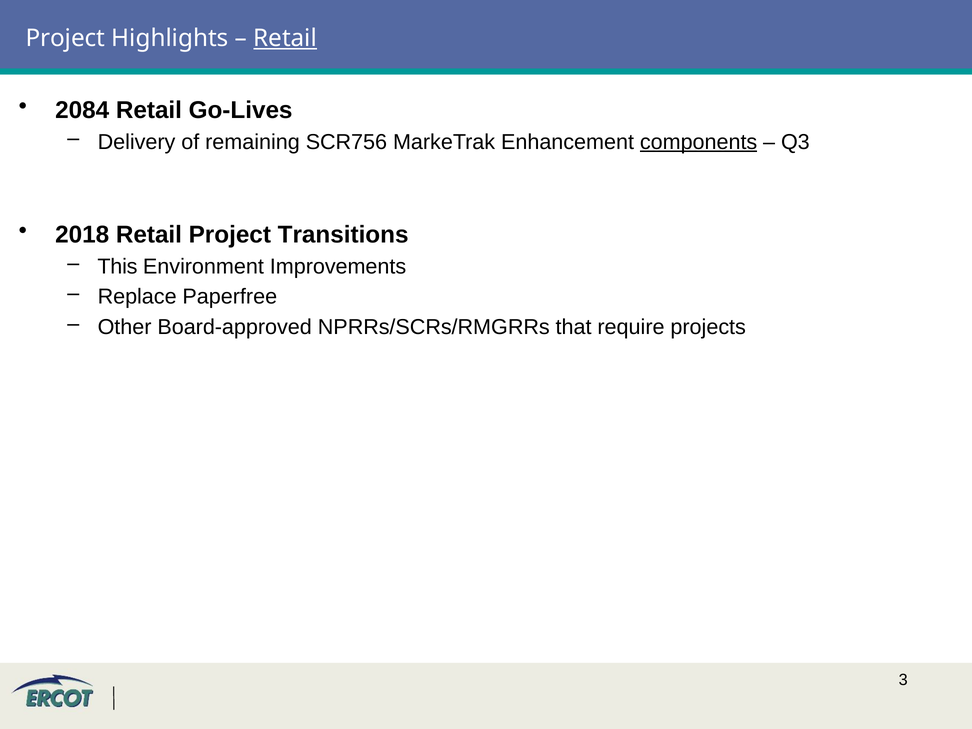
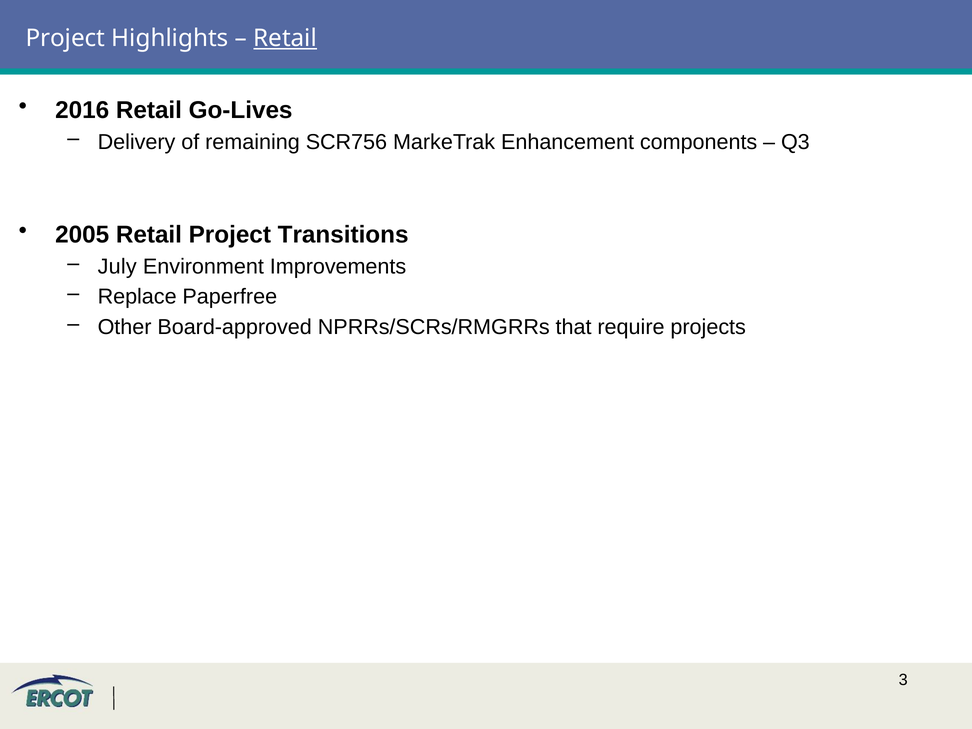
2084: 2084 -> 2016 (82, 110)
components underline: present -> none (699, 142)
2018: 2018 -> 2005 (82, 235)
This: This -> July (117, 267)
